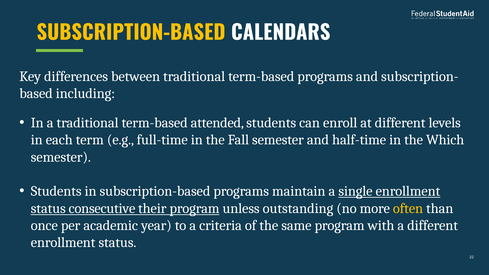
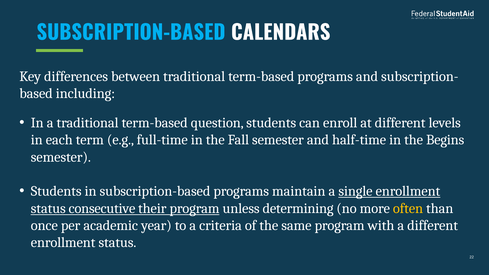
SUBSCRIPTION-BASED colour: yellow -> light blue (131, 33)
attended: attended -> question (217, 123)
Which: Which -> Begins (445, 140)
outstanding: outstanding -> determining (298, 208)
